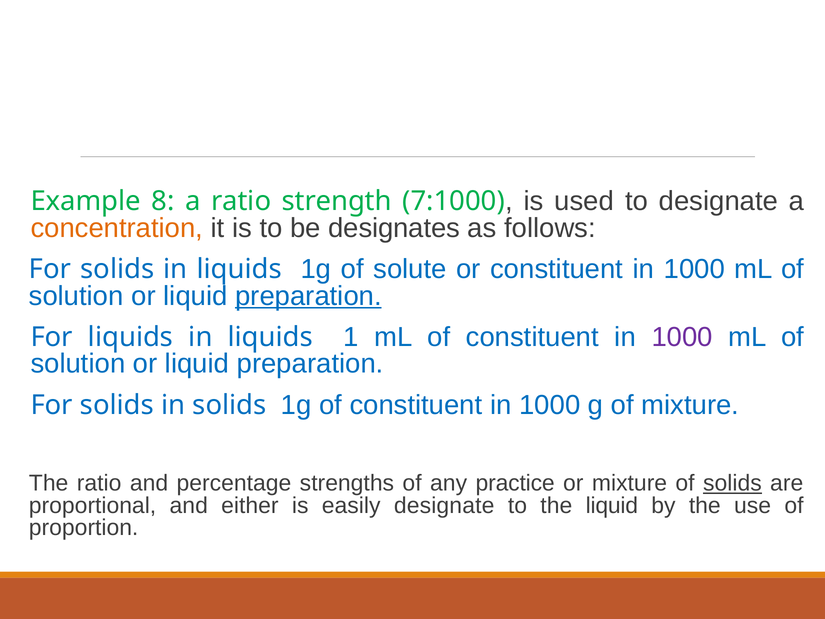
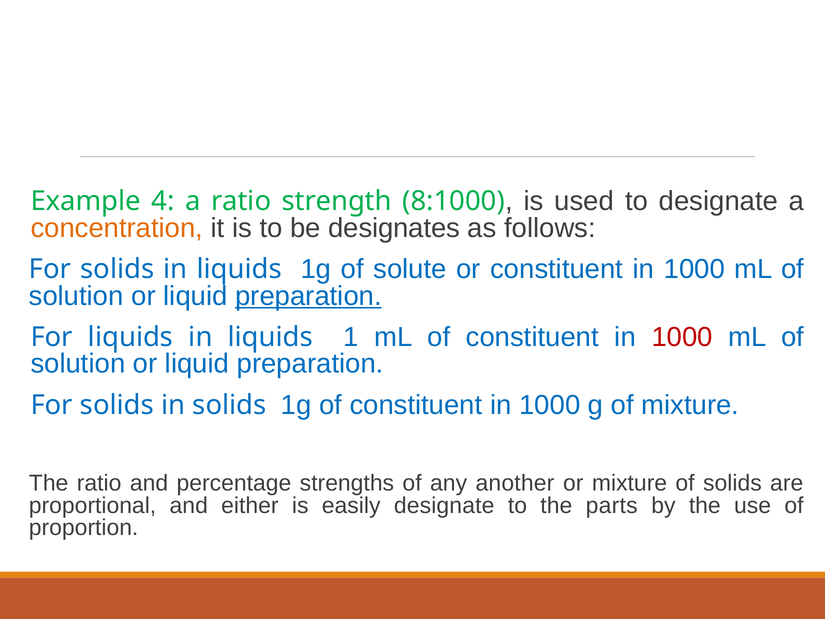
8: 8 -> 4 (163, 201)
7:1000: 7:1000 -> 8:1000 (454, 201)
1000 colour: purple -> red (682, 337)
practice: practice -> another (515, 483)
solids underline: present -> none (732, 483)
the liquid: liquid -> parts (612, 505)
